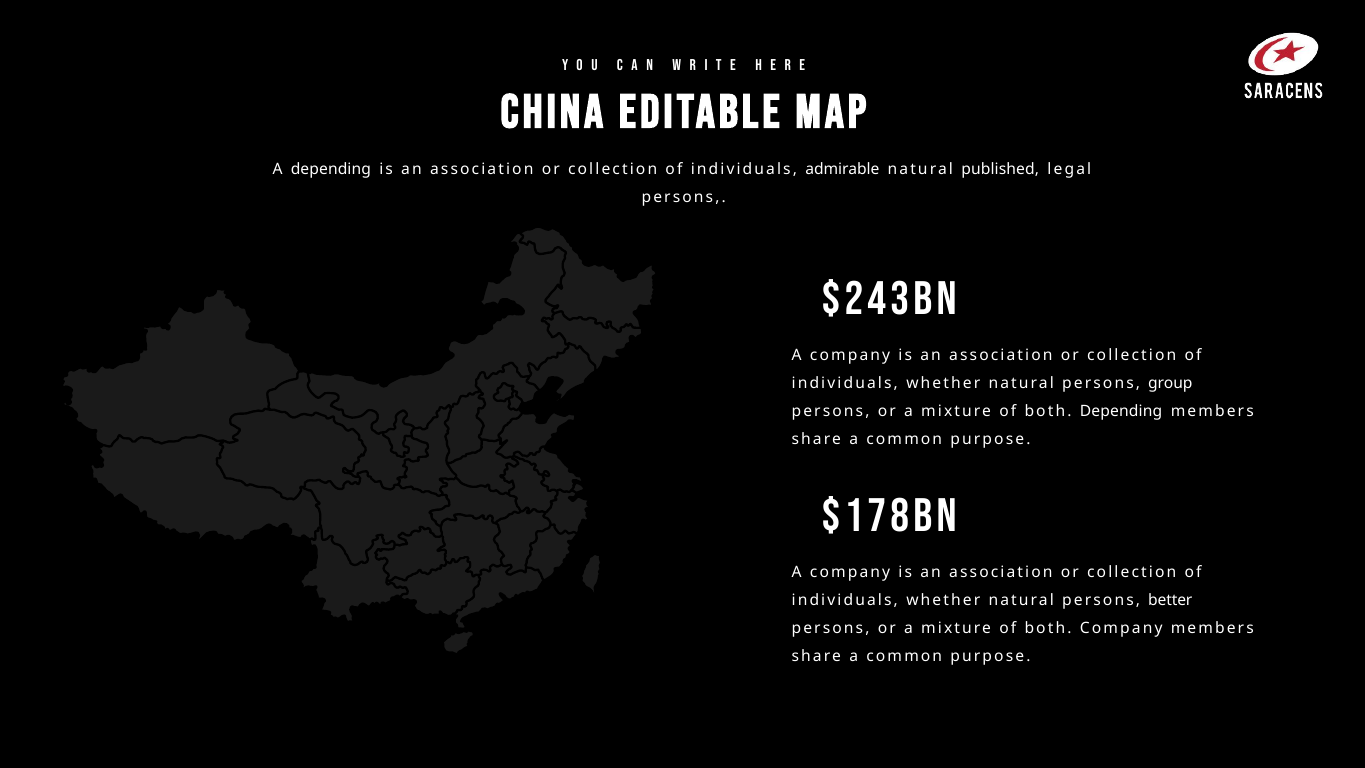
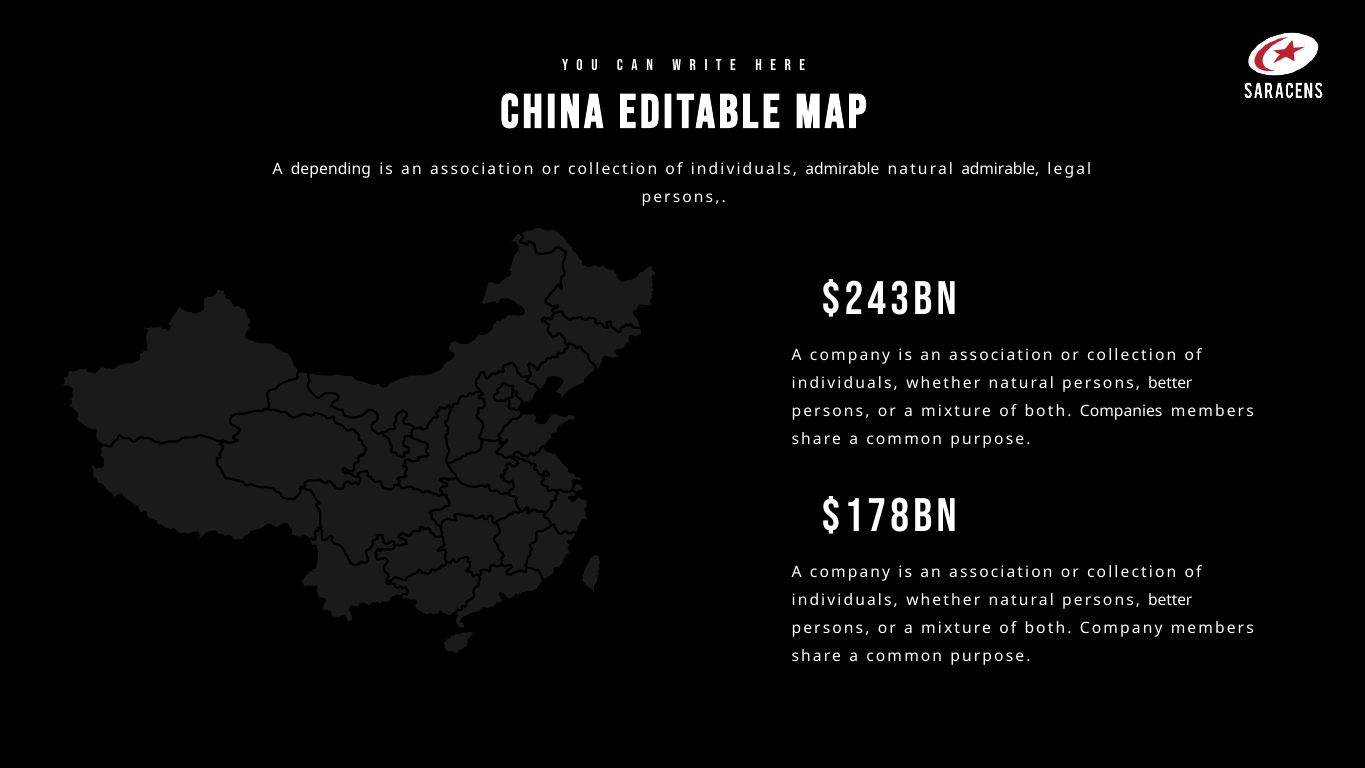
natural published: published -> admirable (1000, 169)
group: group -> better (1170, 383)
both Depending: Depending -> Companies (1121, 411)
